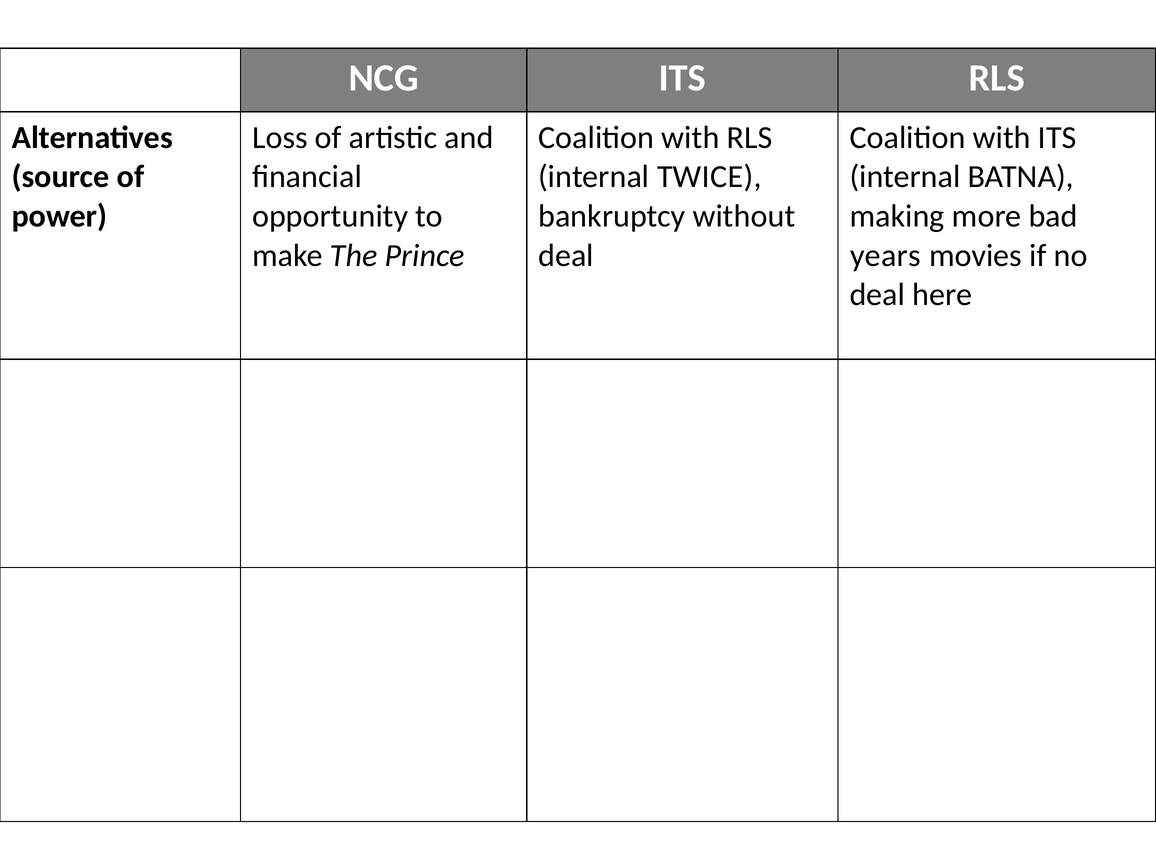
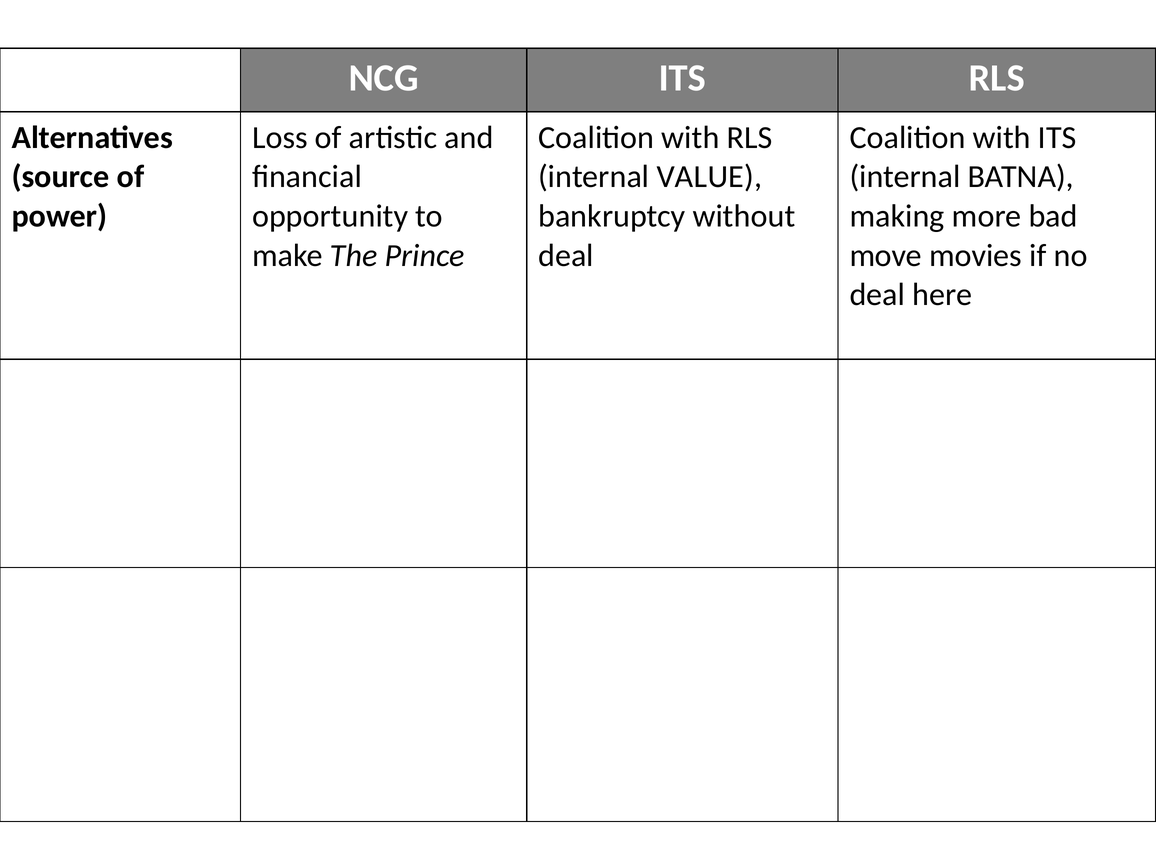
TWICE: TWICE -> VALUE (709, 177)
years: years -> move (886, 256)
